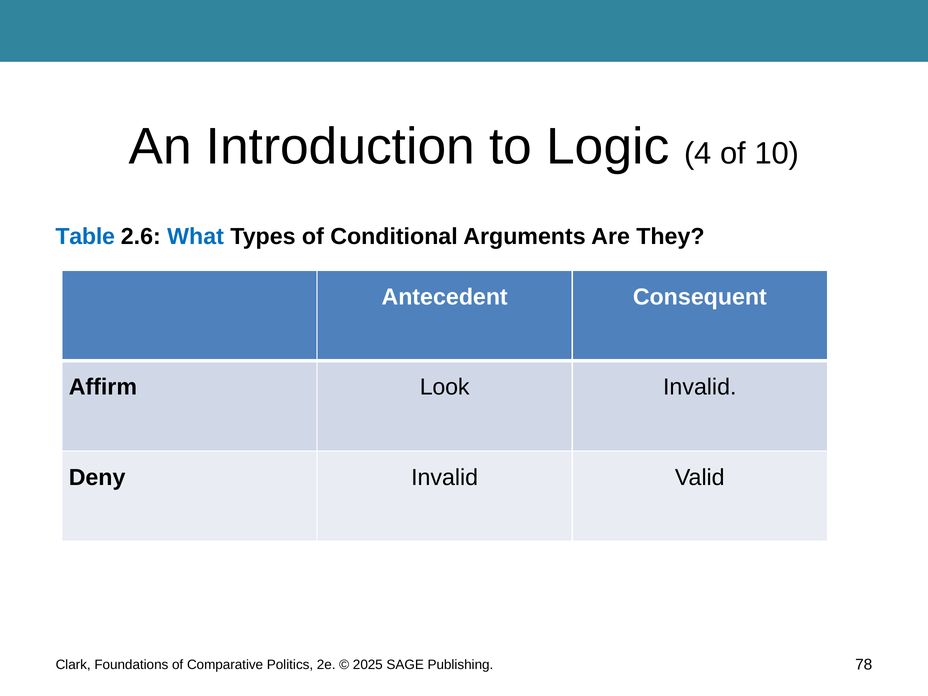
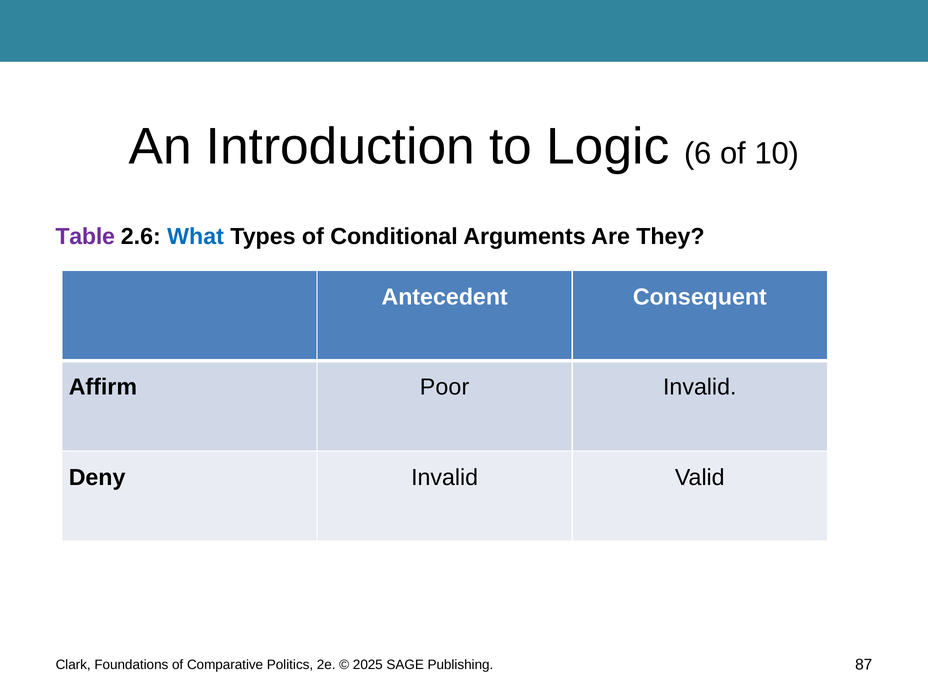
4: 4 -> 6 (698, 153)
Table colour: blue -> purple (85, 237)
Look: Look -> Poor (445, 387)
78: 78 -> 87 (864, 665)
